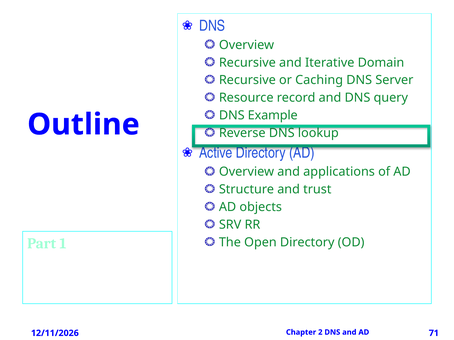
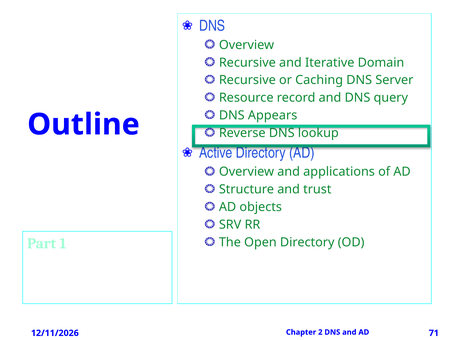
Example: Example -> Appears (273, 116)
